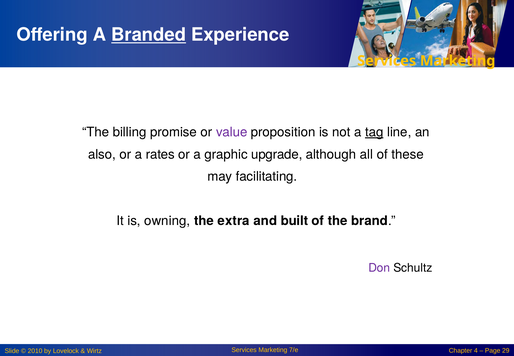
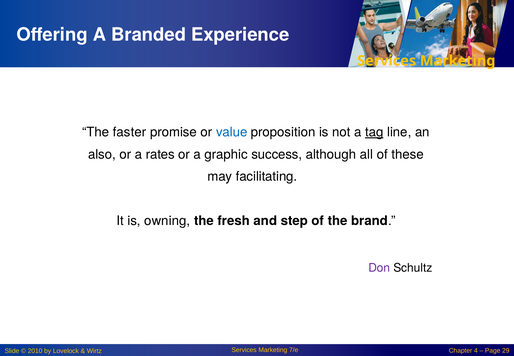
Branded underline: present -> none (149, 35)
billing: billing -> faster (130, 132)
value colour: purple -> blue (232, 132)
upgrade: upgrade -> success (277, 154)
extra: extra -> fresh (234, 221)
built: built -> step (294, 221)
